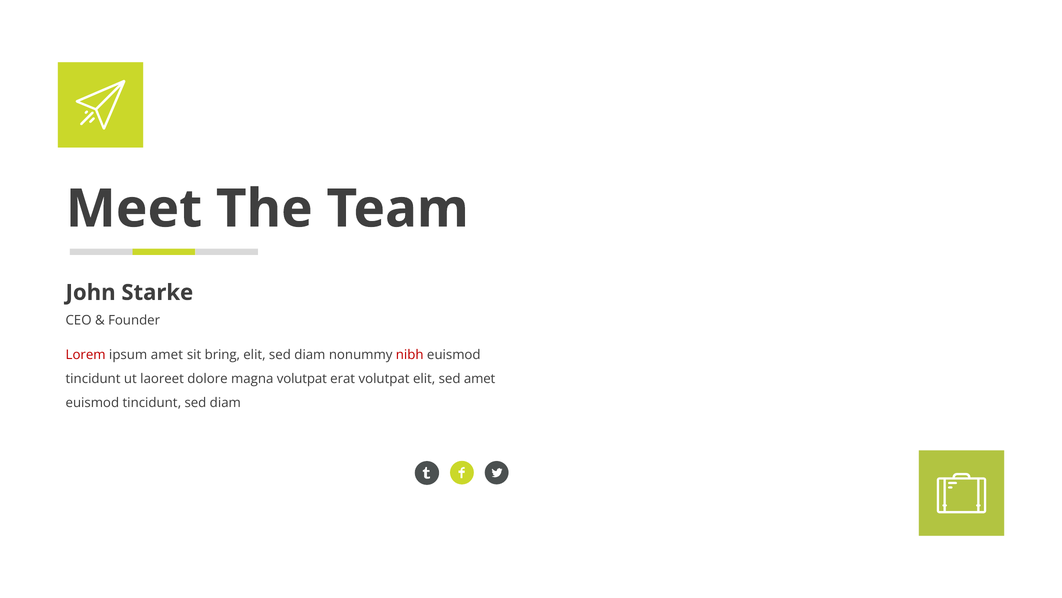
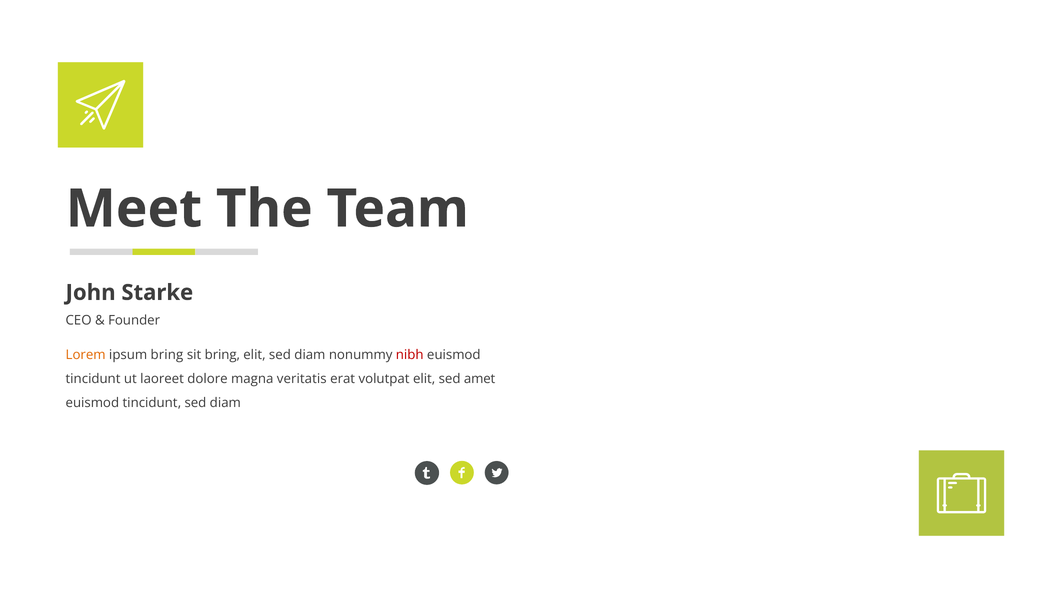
Lorem colour: red -> orange (86, 355)
ipsum amet: amet -> bring (167, 355)
magna volutpat: volutpat -> veritatis (302, 379)
